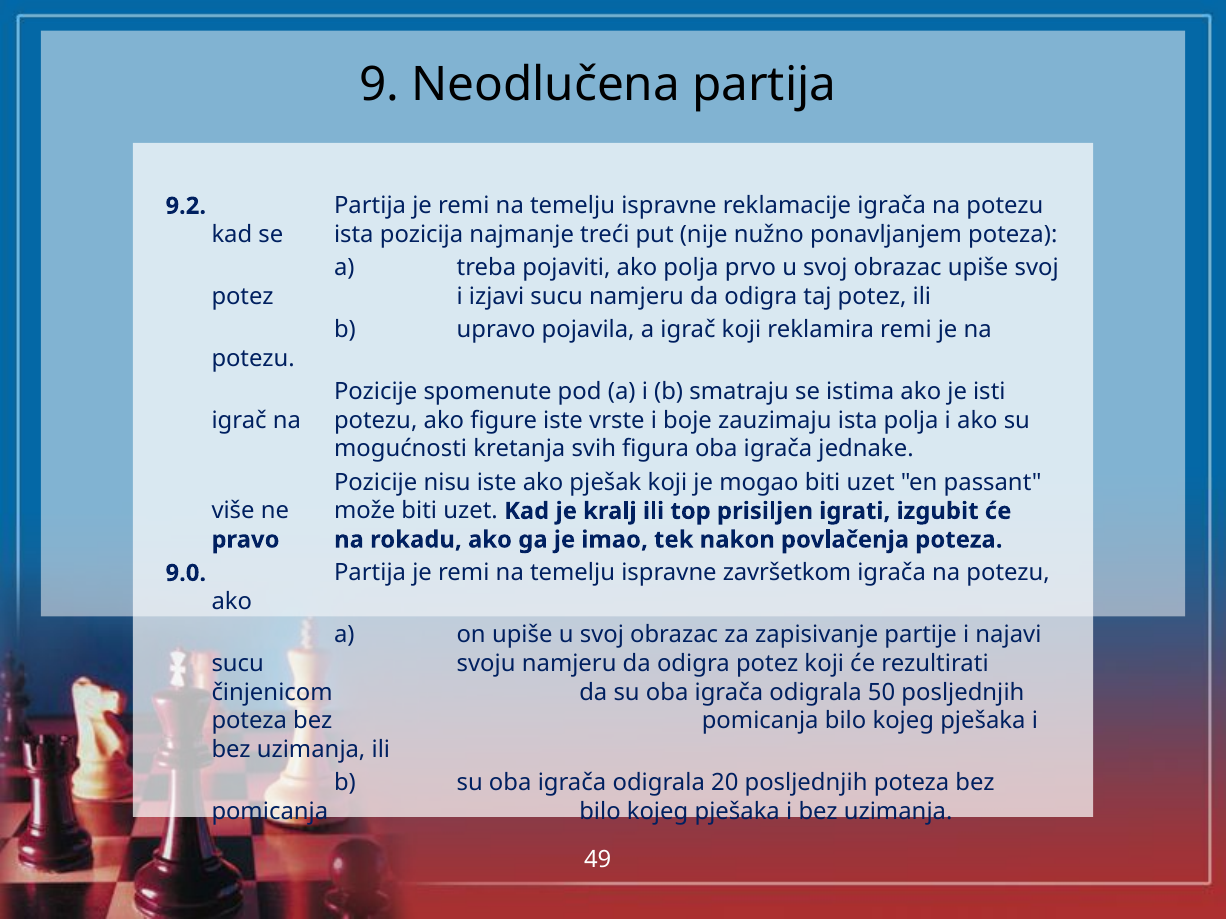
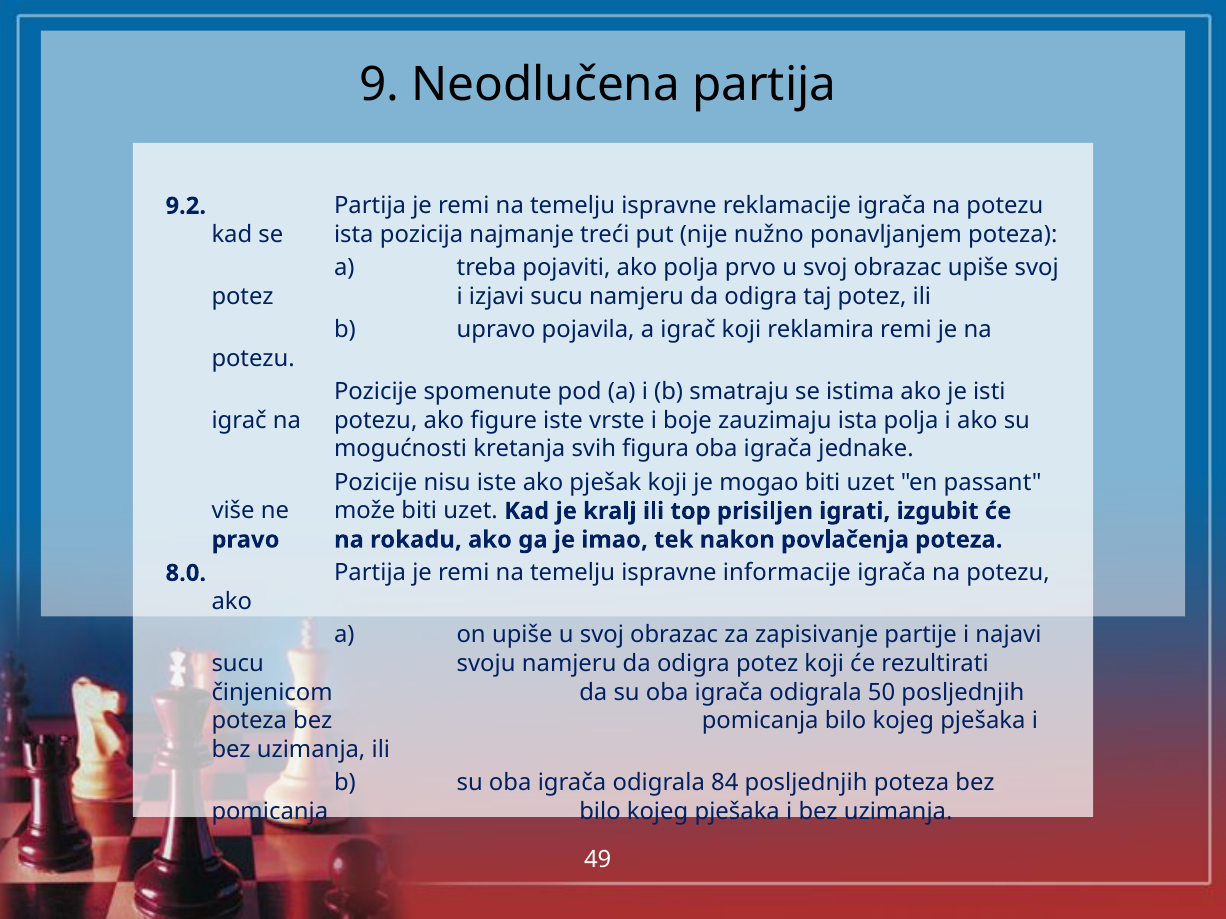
9.0: 9.0 -> 8.0 (186, 573)
završetkom: završetkom -> informacije (787, 573)
20: 20 -> 84 (725, 783)
